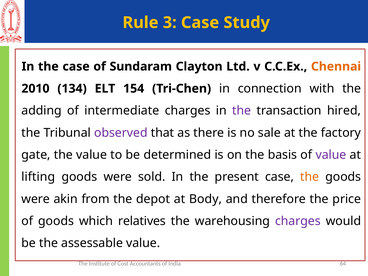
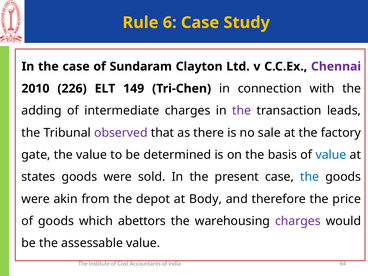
3: 3 -> 6 (170, 23)
Chennai colour: orange -> purple (336, 66)
134: 134 -> 226 (72, 89)
154: 154 -> 149 (134, 89)
hired: hired -> leads (344, 111)
value colour: purple -> blue (331, 155)
lifting: lifting -> states (38, 177)
the colour: orange -> blue (310, 177)
relatives: relatives -> abettors (142, 221)
